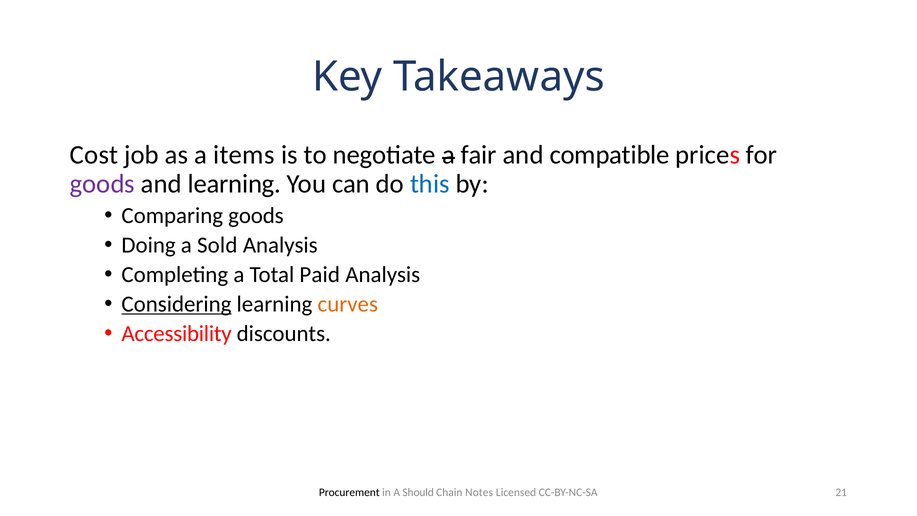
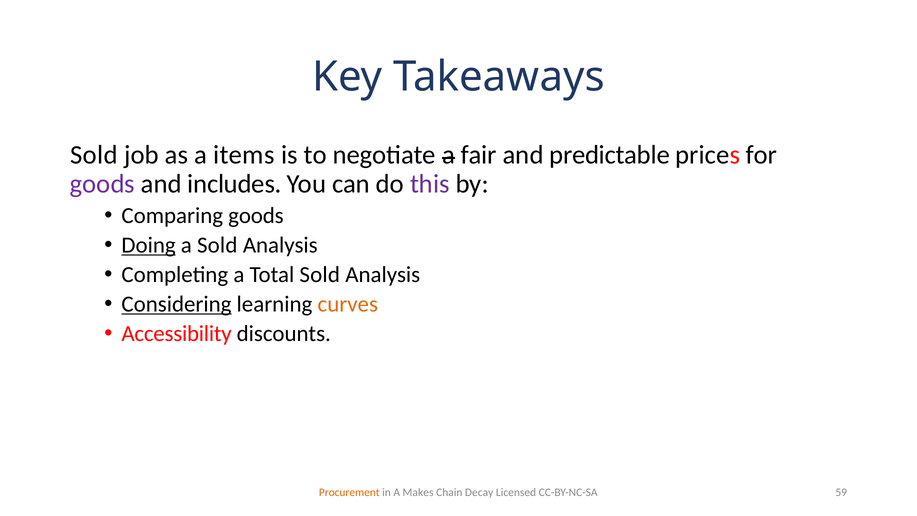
Cost: Cost -> Sold (94, 155)
compatible: compatible -> predictable (610, 155)
and learning: learning -> includes (234, 184)
this colour: blue -> purple (430, 184)
Doing underline: none -> present (149, 245)
Total Paid: Paid -> Sold (320, 275)
Procurement colour: black -> orange (349, 492)
Should: Should -> Makes (418, 492)
Notes: Notes -> Decay (479, 492)
21: 21 -> 59 (841, 492)
